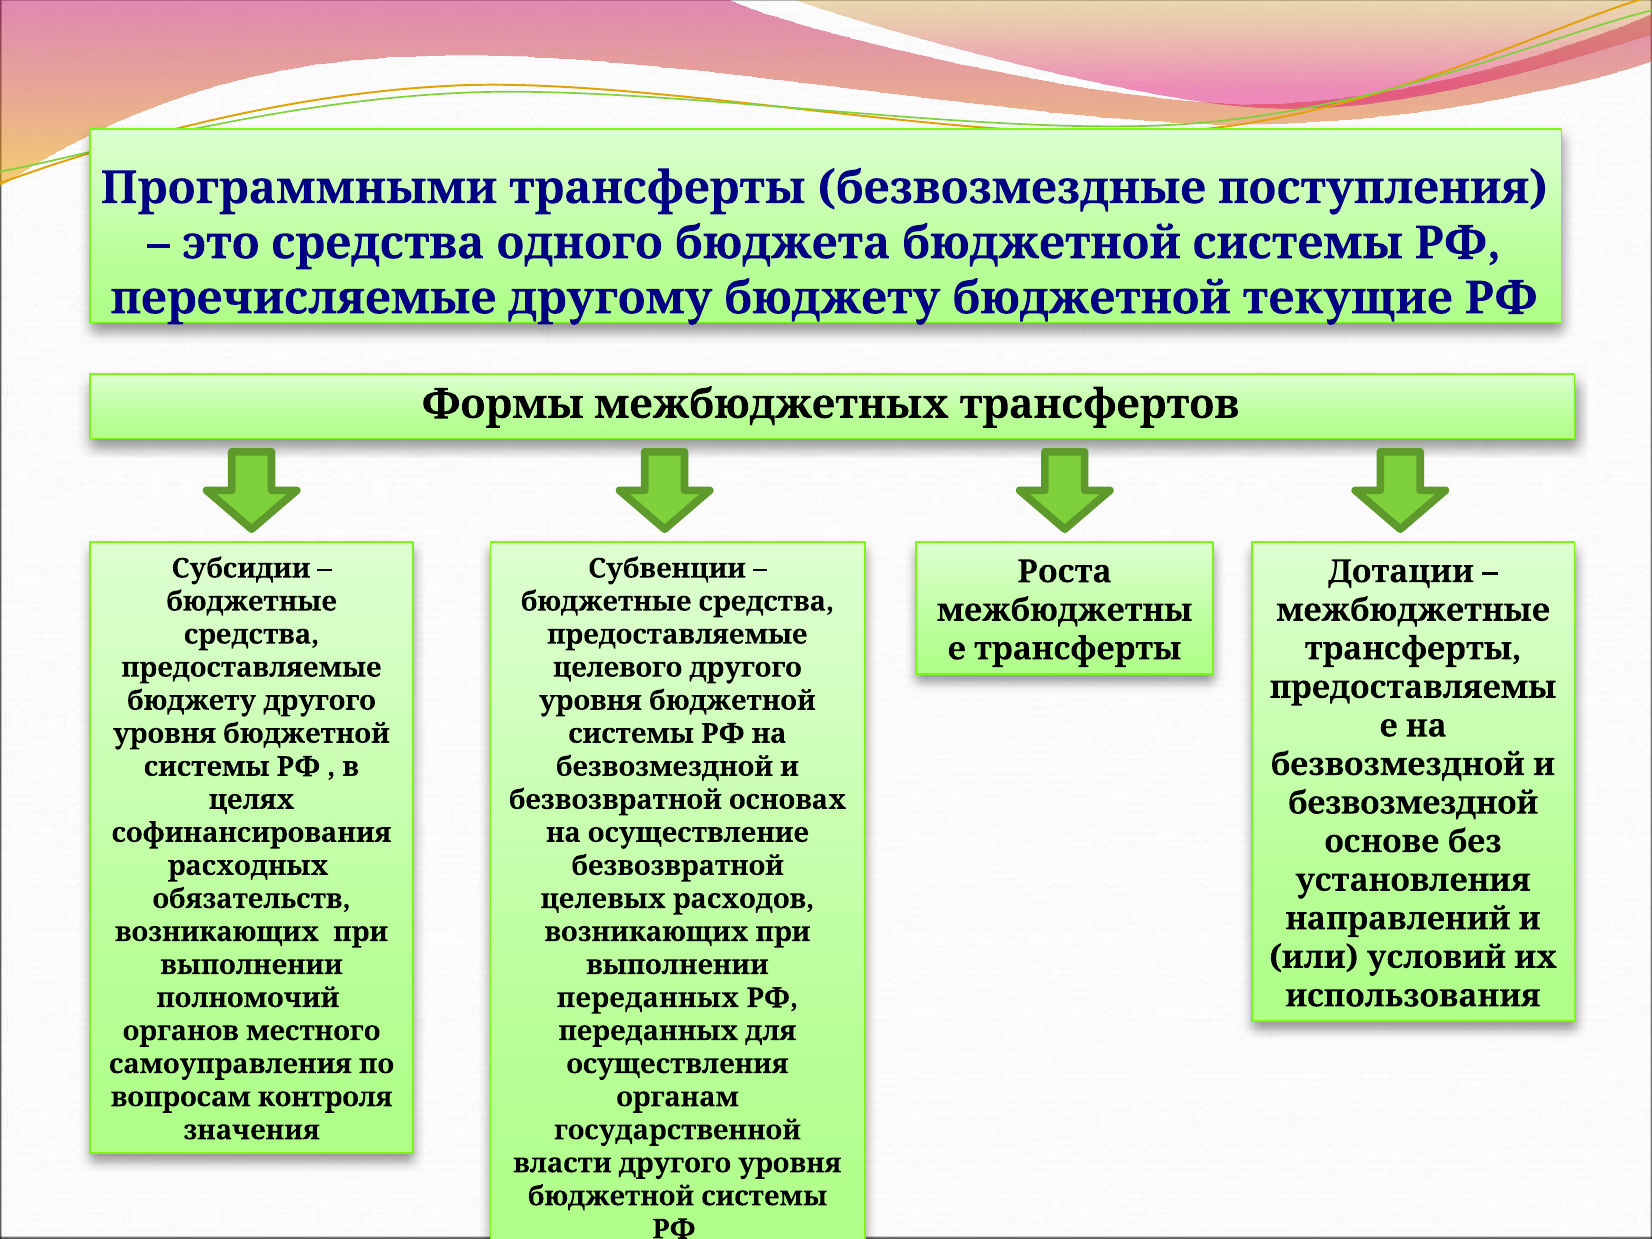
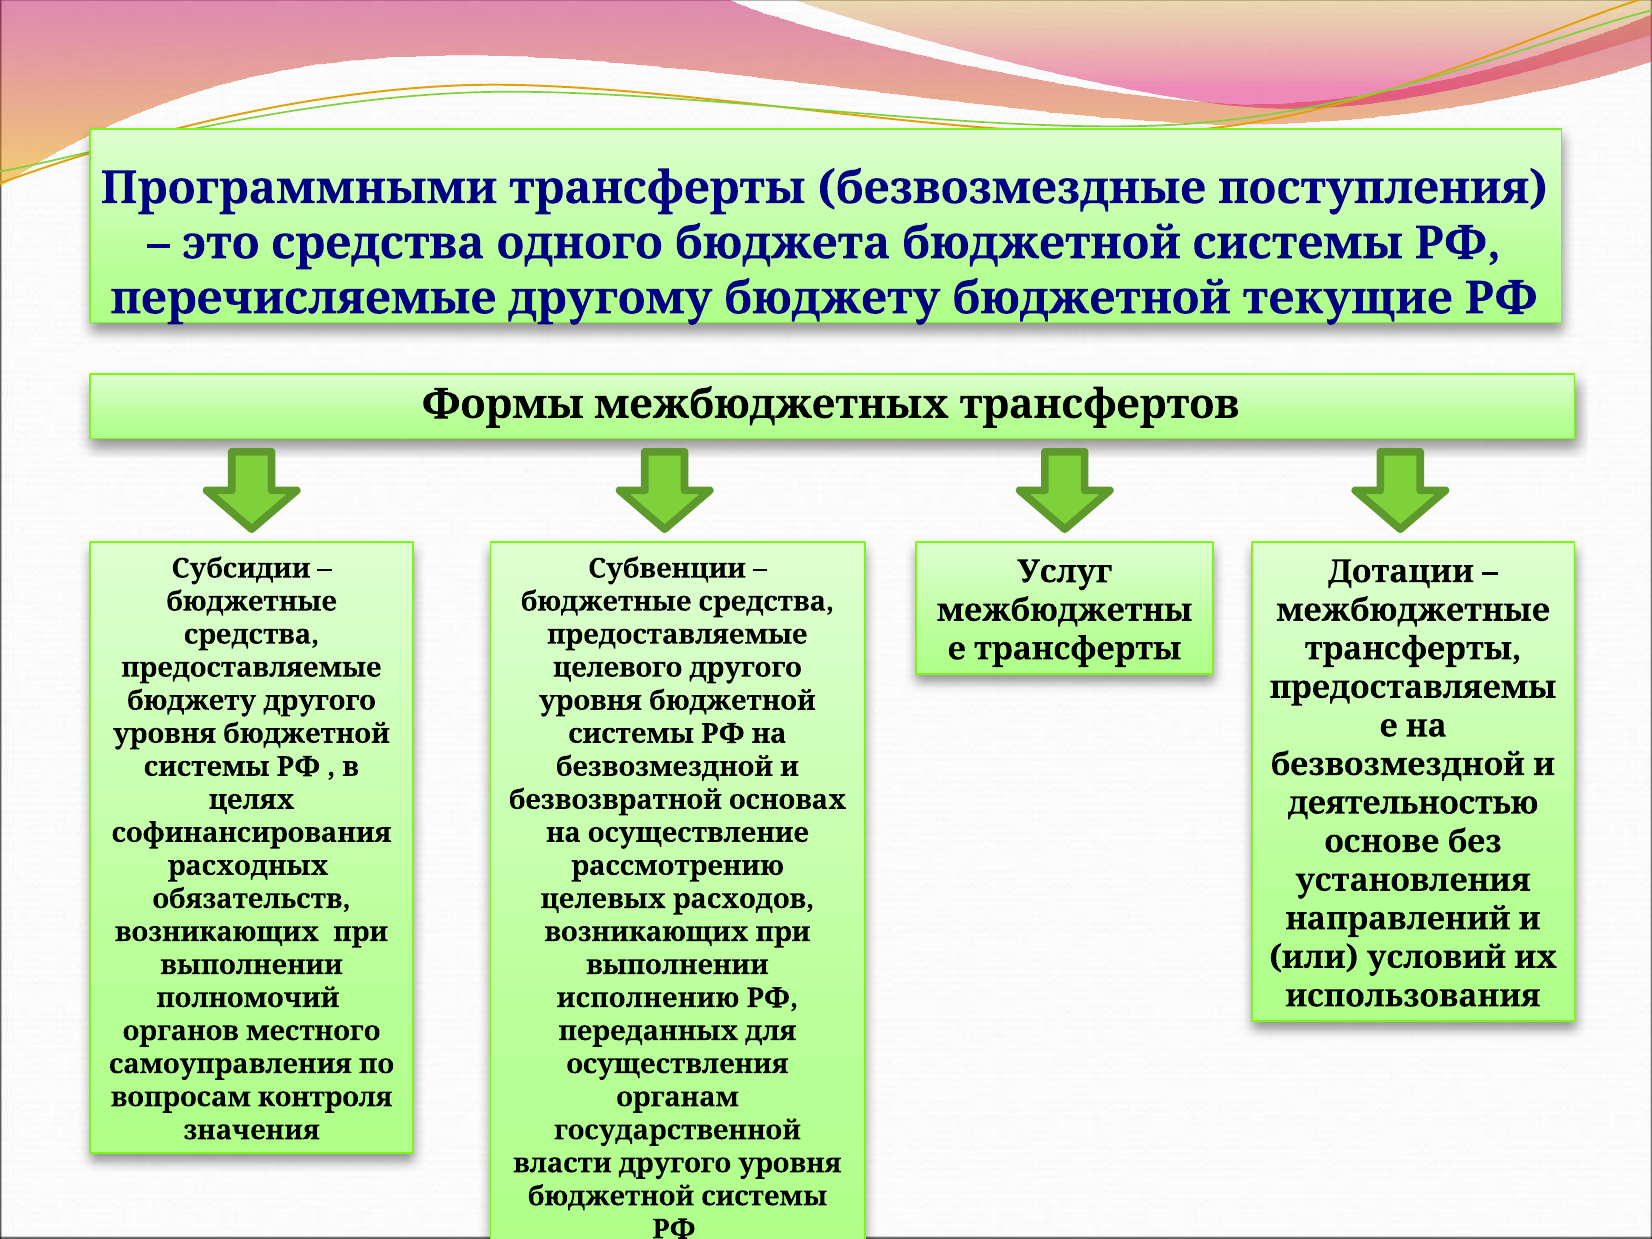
Роста: Роста -> Услуг (1065, 572)
безвозмездной: безвозмездной -> деятельностью (1413, 803)
безвозвратной: безвозвратной -> рассмотрению (678, 866)
переданных: переданных -> исполнению (648, 998)
